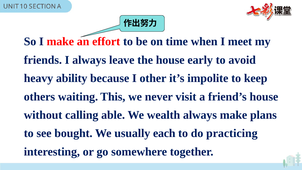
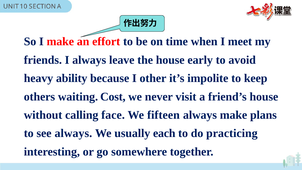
This: This -> Cost (113, 97)
able: able -> face (113, 115)
wealth: wealth -> fifteen (163, 115)
see bought: bought -> always (73, 133)
